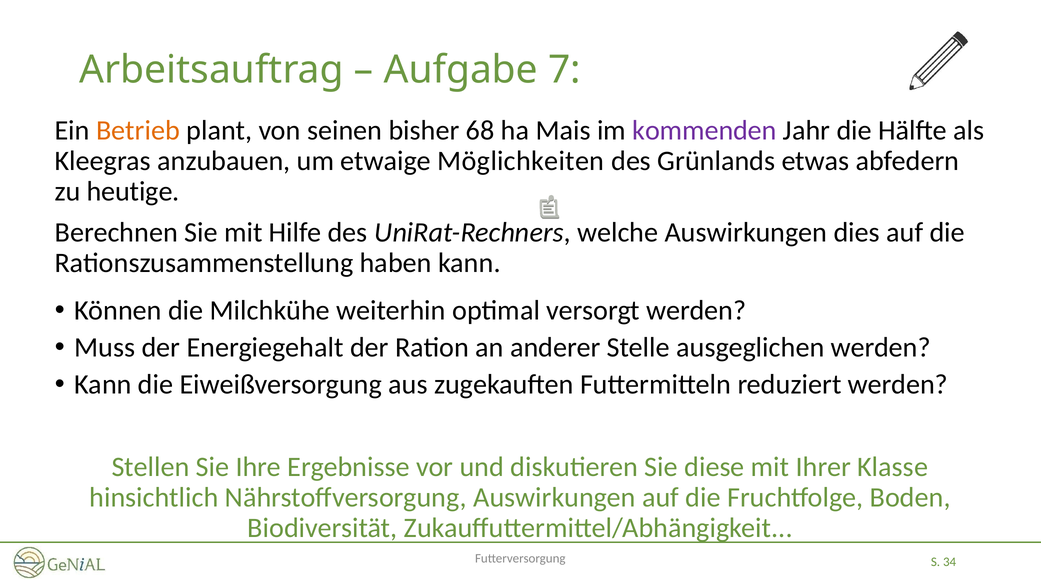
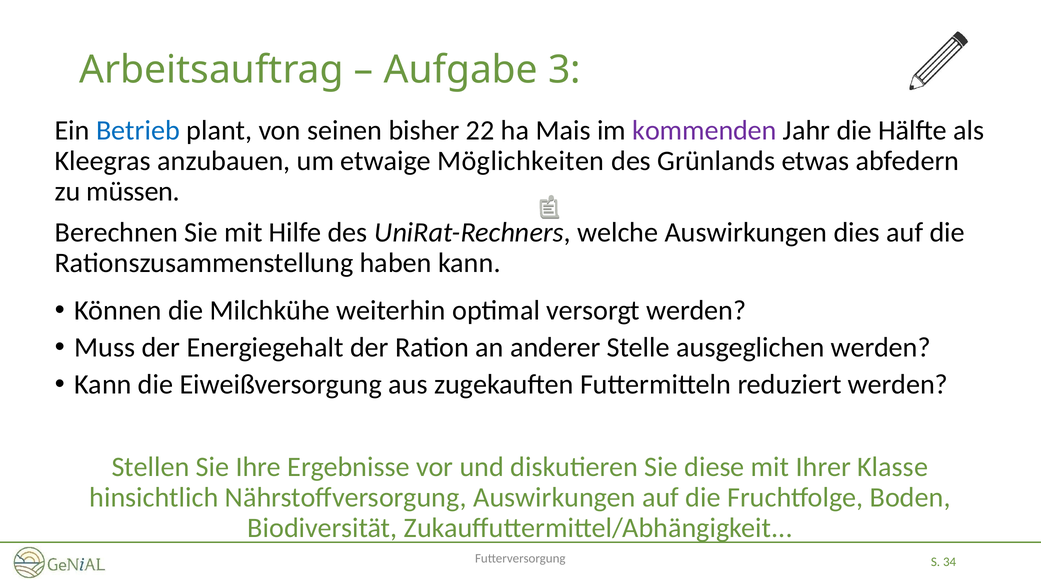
7: 7 -> 3 (564, 70)
Betrieb colour: orange -> blue (138, 131)
68: 68 -> 22 (480, 131)
heutige: heutige -> müssen (133, 191)
